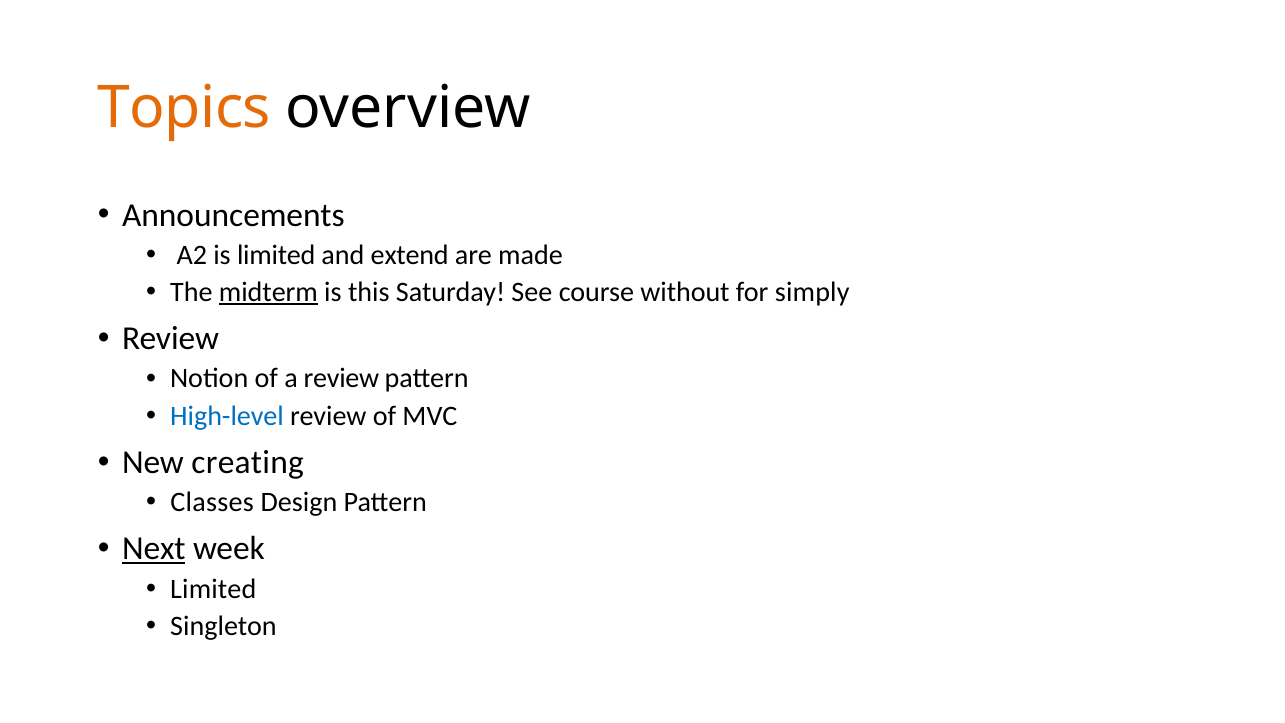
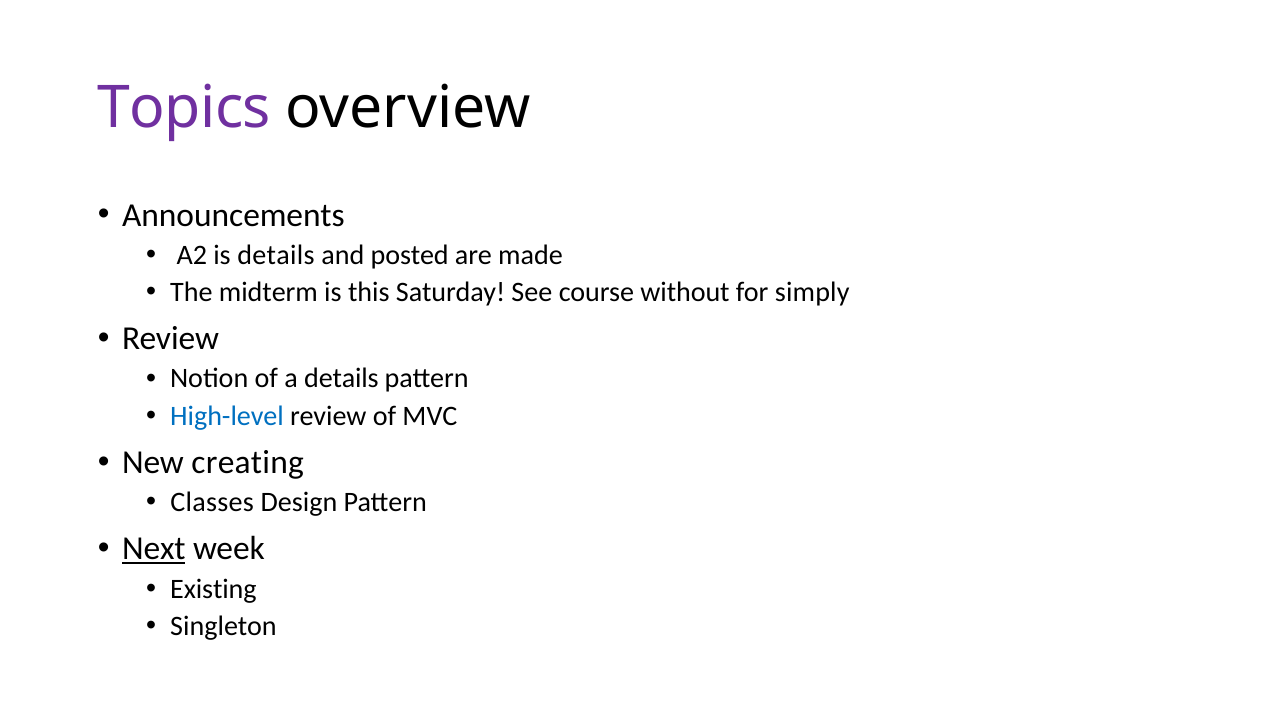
Topics colour: orange -> purple (184, 108)
is limited: limited -> details (276, 255)
extend: extend -> posted (410, 255)
midterm underline: present -> none (268, 292)
a review: review -> details (341, 379)
Limited: Limited -> Existing (213, 589)
